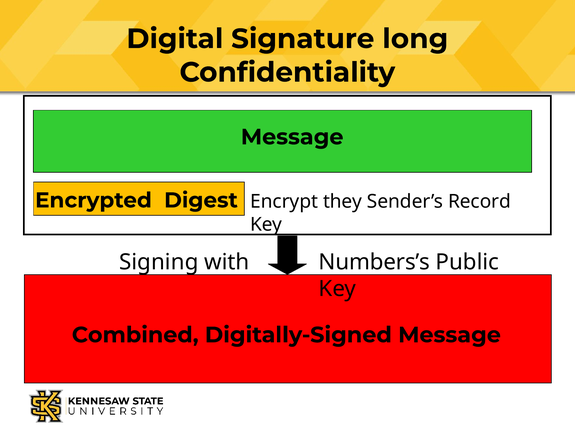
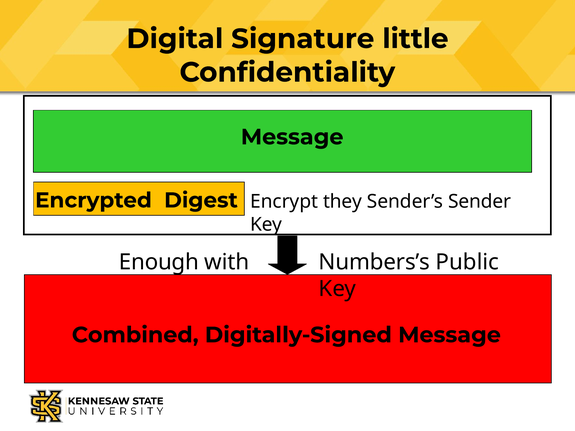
long: long -> little (415, 39)
Record: Record -> Sender (480, 202)
Signing: Signing -> Enough (159, 262)
